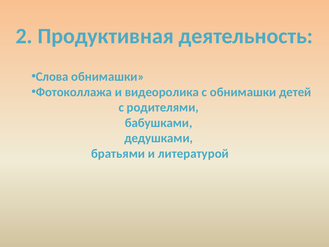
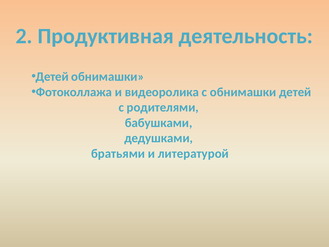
Слова: Слова -> Детей (52, 77)
